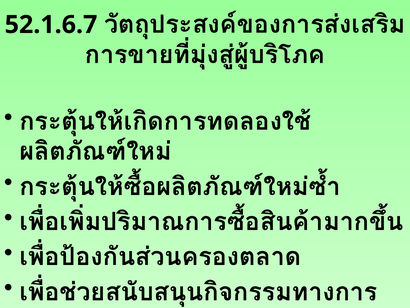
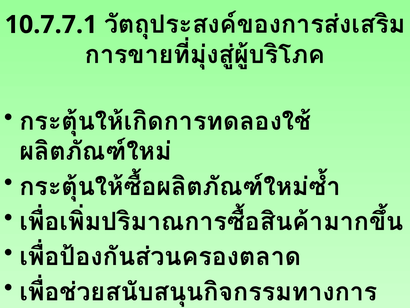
52.1.6.7: 52.1.6.7 -> 10.7.7.1 (51, 25)
